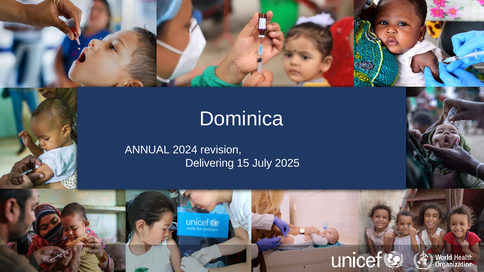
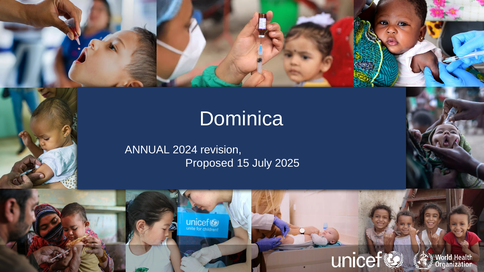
Delivering: Delivering -> Proposed (209, 163)
